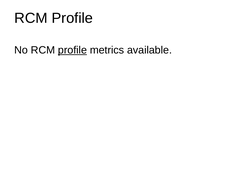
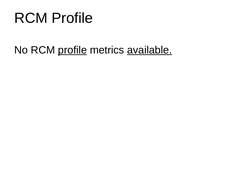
available underline: none -> present (150, 50)
